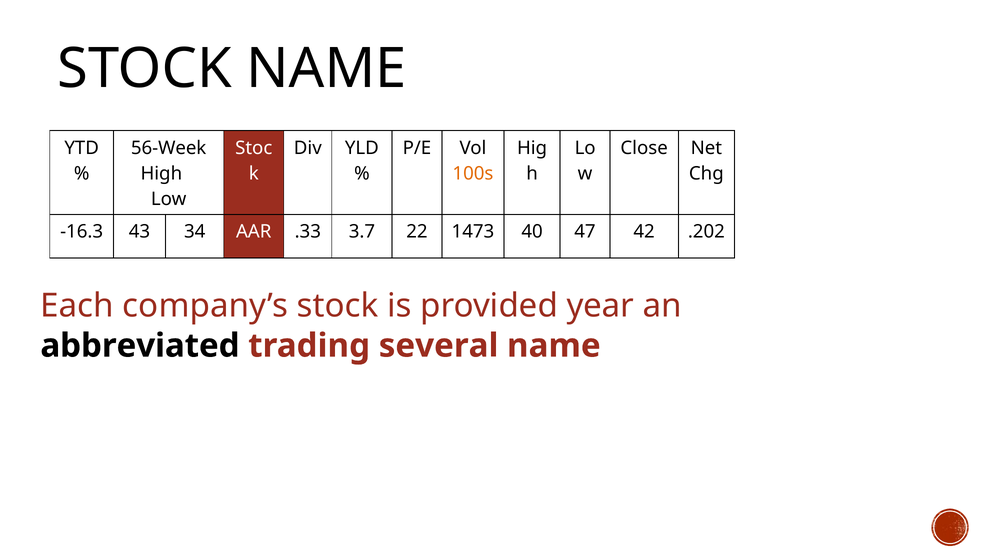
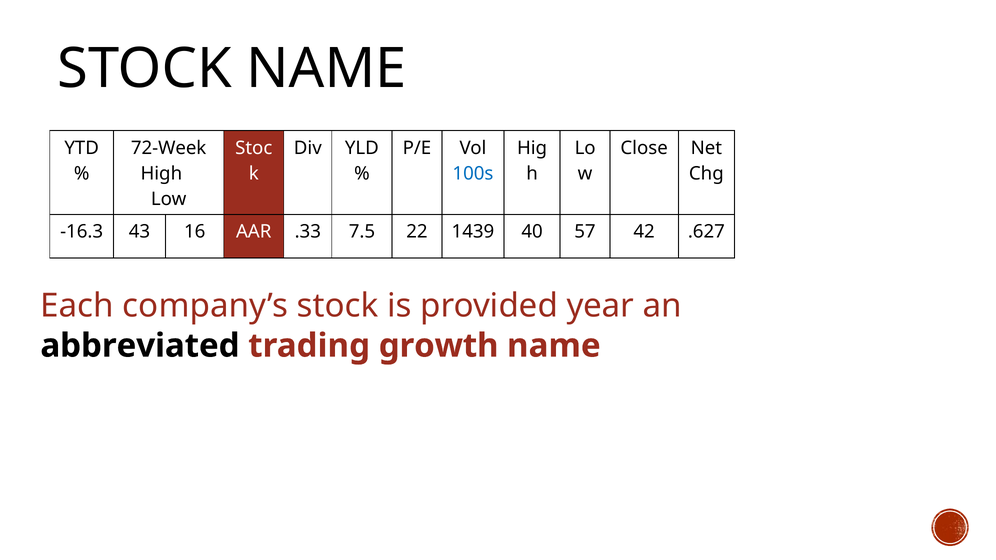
56-Week: 56-Week -> 72-Week (169, 148)
100s colour: orange -> blue (473, 174)
34: 34 -> 16 (195, 232)
3.7: 3.7 -> 7.5 (362, 232)
1473: 1473 -> 1439 (473, 232)
47: 47 -> 57 (585, 232)
.202: .202 -> .627 (706, 232)
several: several -> growth (439, 346)
